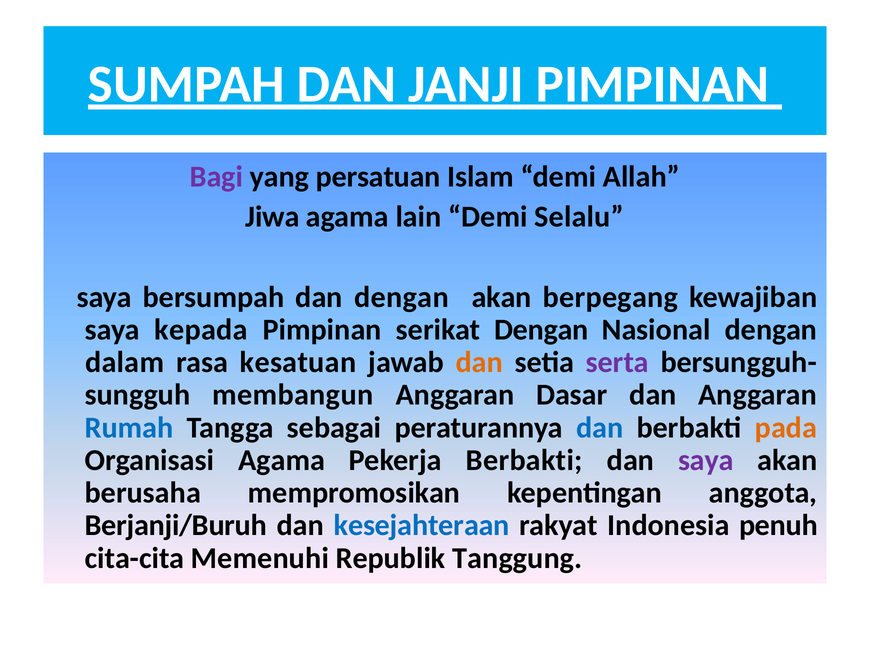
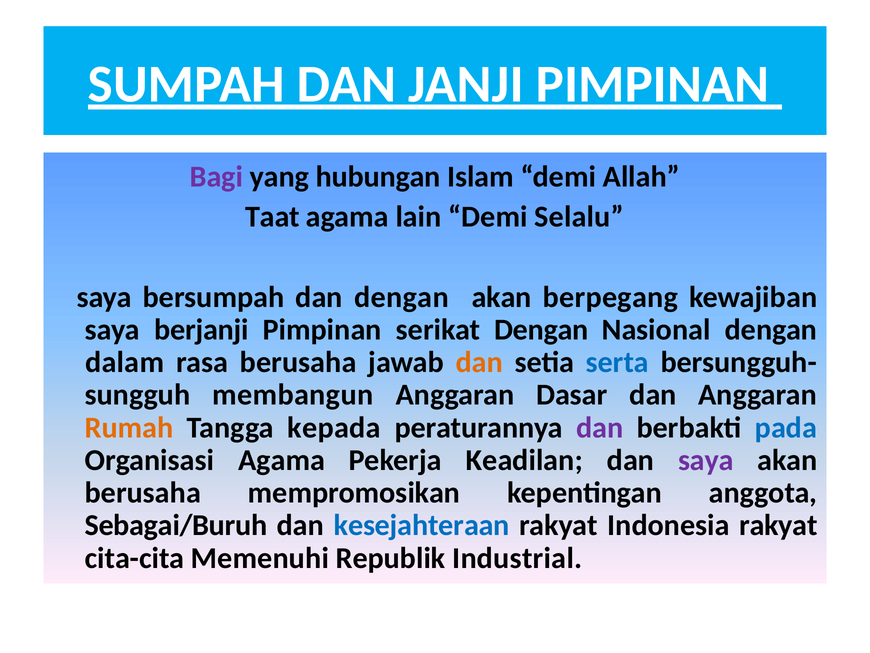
persatuan: persatuan -> hubungan (378, 177)
Jiwa: Jiwa -> Taat (272, 217)
kepada: kepada -> berjanji (201, 329)
rasa kesatuan: kesatuan -> berusaha (298, 362)
serta colour: purple -> blue (617, 362)
Rumah colour: blue -> orange (129, 427)
sebagai: sebagai -> kepada (334, 427)
dan colour: blue -> purple (600, 427)
pada colour: orange -> blue (786, 427)
Pekerja Berbakti: Berbakti -> Keadilan (524, 460)
Berjanji/Buruh: Berjanji/Buruh -> Sebagai/Buruh (176, 525)
Indonesia penuh: penuh -> rakyat (778, 525)
Tanggung: Tanggung -> Industrial (517, 558)
